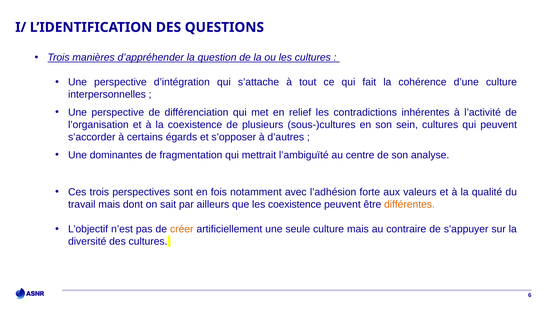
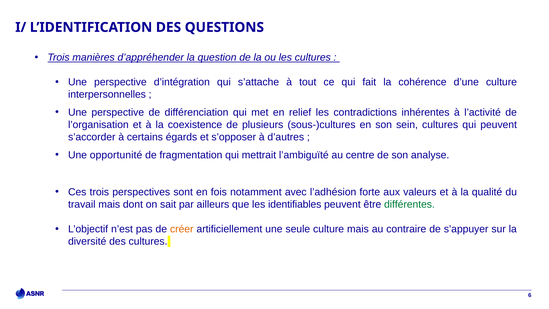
dominantes: dominantes -> opportunité (116, 155)
les coexistence: coexistence -> identifiables (295, 204)
différentes colour: orange -> green (409, 204)
